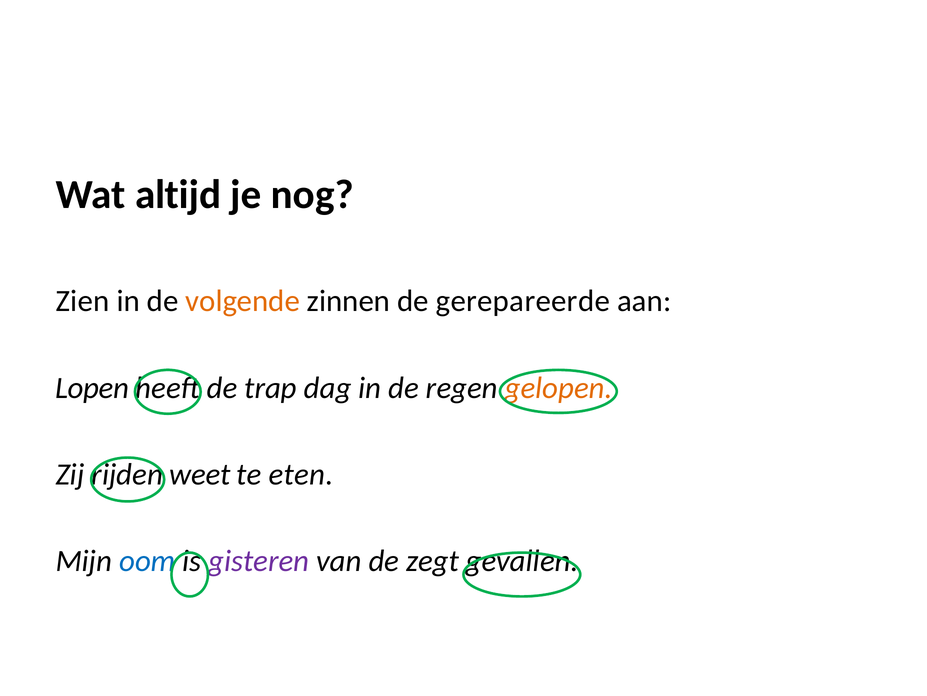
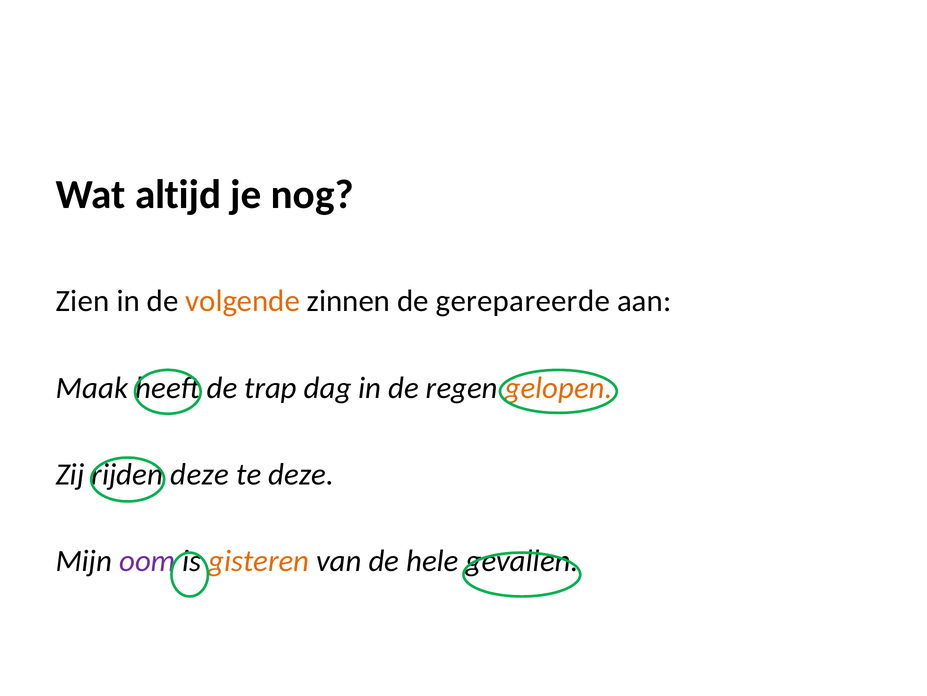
Lopen: Lopen -> Maak (92, 387)
rijden weet: weet -> deze (200, 474)
te eten: eten -> deze (301, 474)
oom colour: blue -> purple (147, 560)
gisteren colour: purple -> orange (259, 560)
zegt: zegt -> hele (432, 560)
